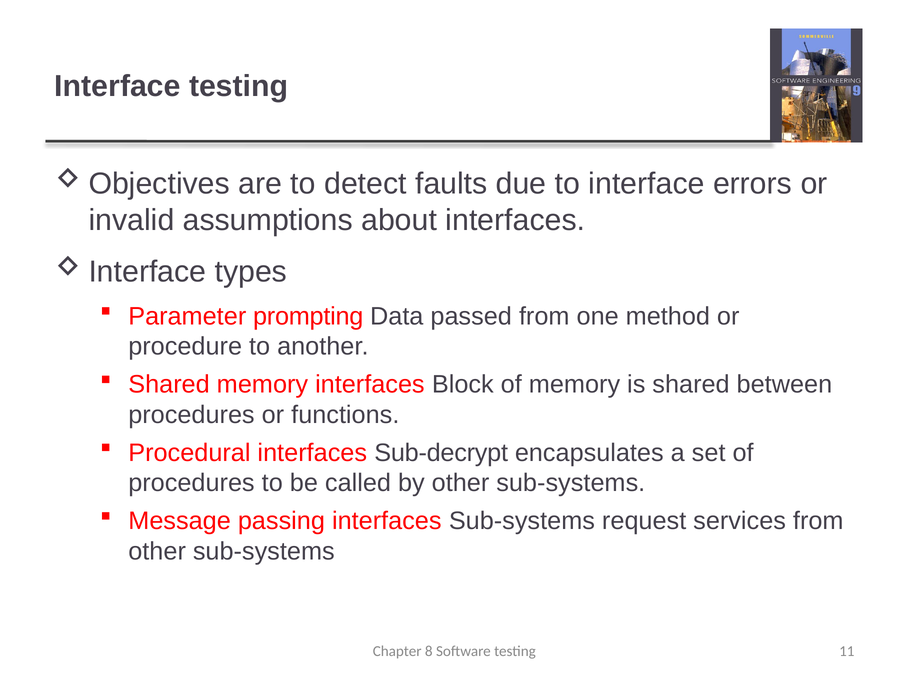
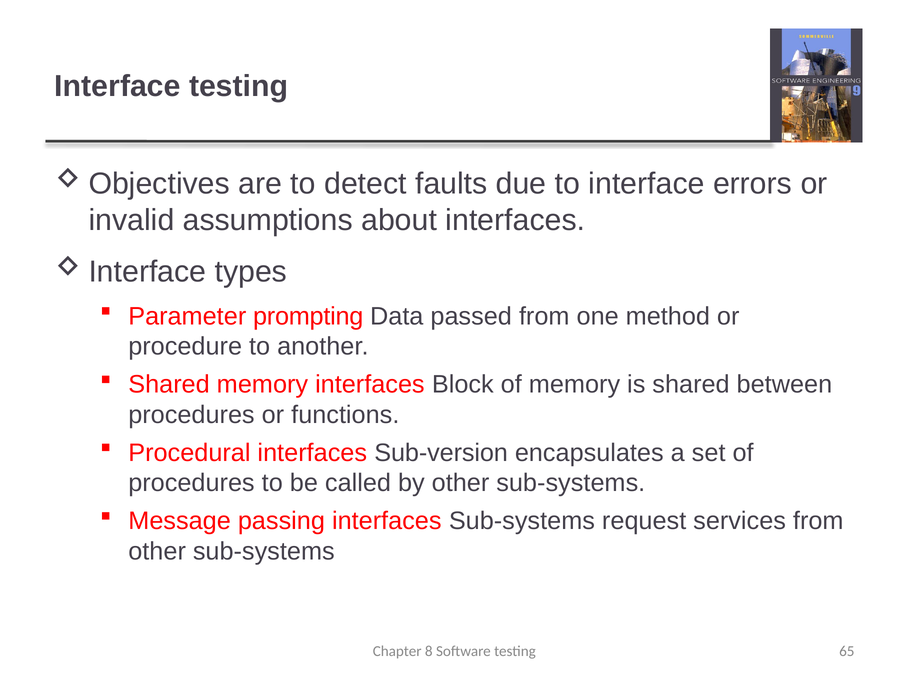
Sub-decrypt: Sub-decrypt -> Sub-version (441, 452)
11: 11 -> 65 (847, 651)
